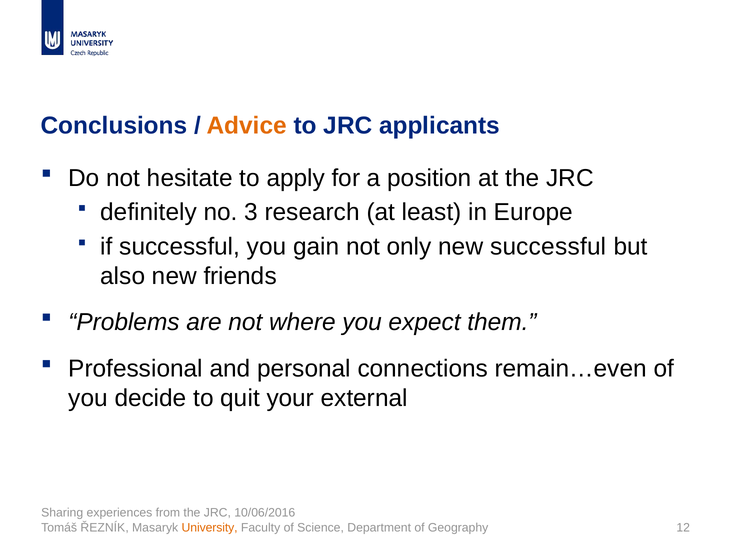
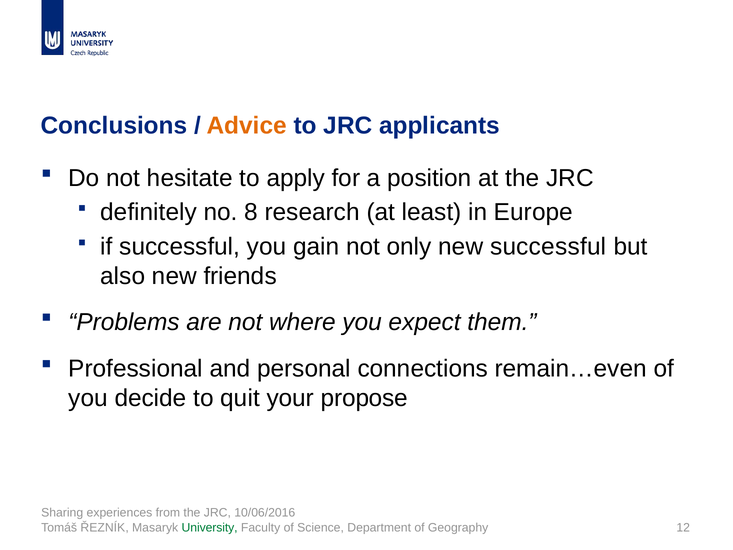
3: 3 -> 8 (251, 212)
external: external -> propose (364, 398)
University colour: orange -> green (210, 527)
